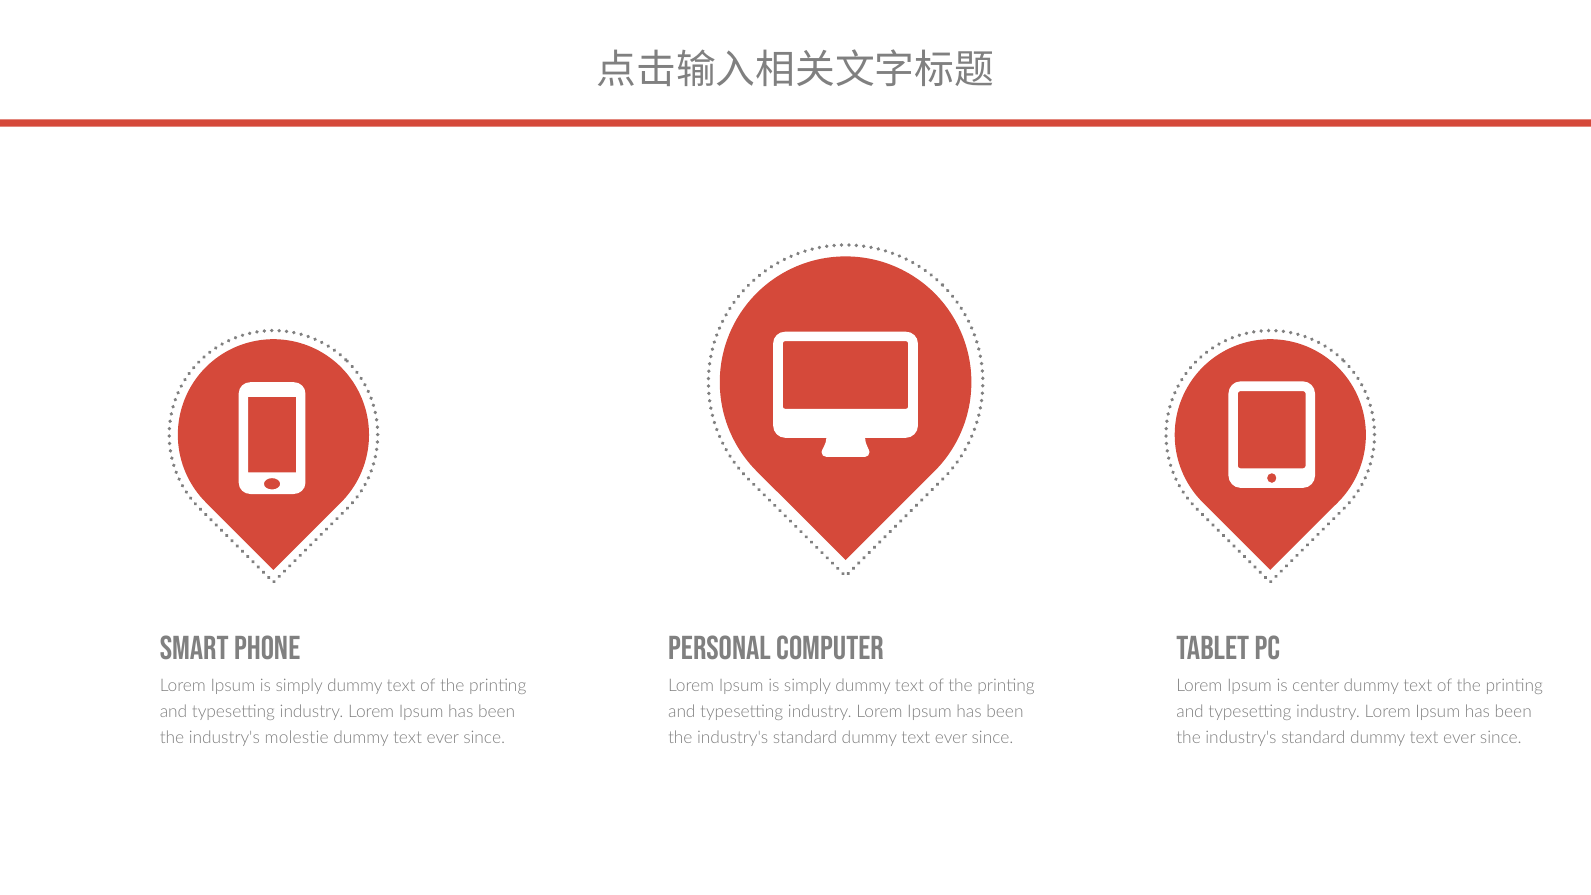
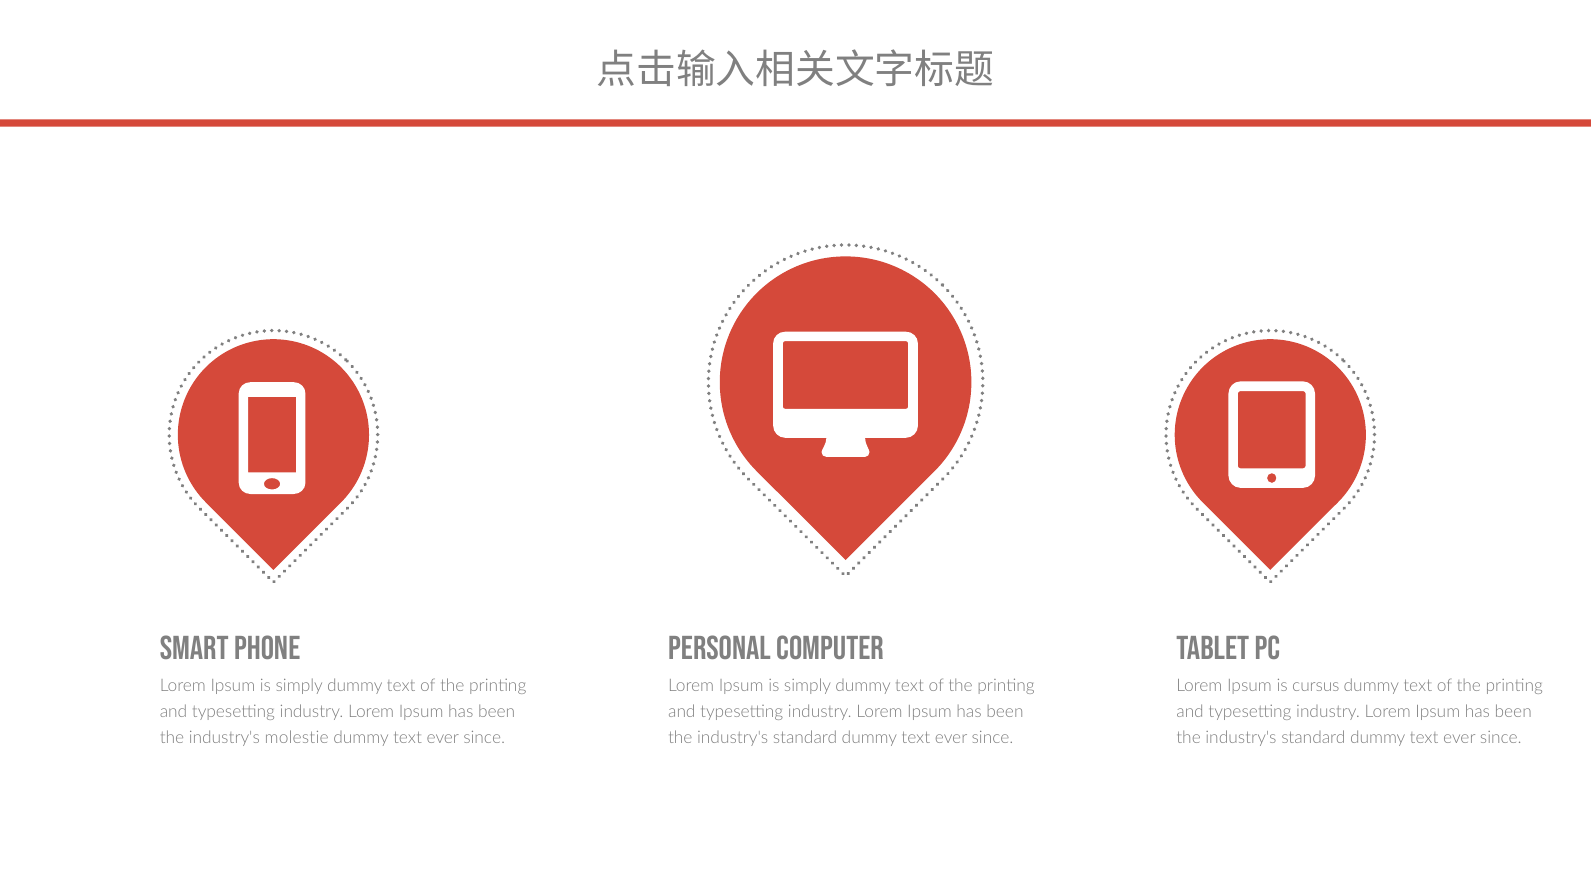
center: center -> cursus (1316, 686)
